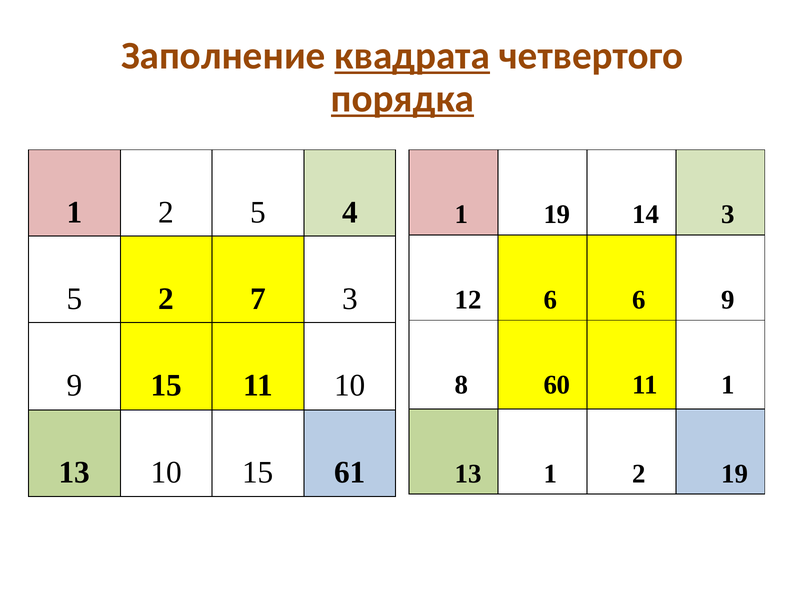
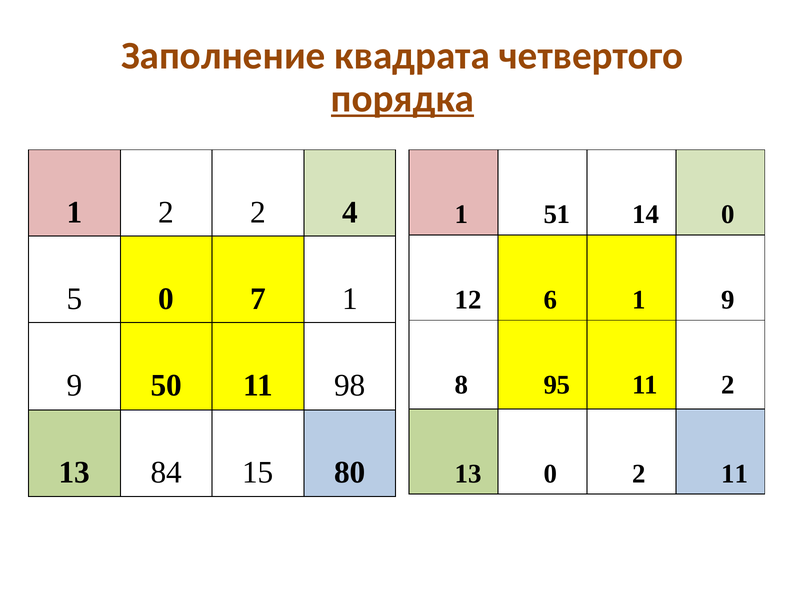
квадрата underline: present -> none (412, 56)
2 5: 5 -> 2 (258, 212)
1 19: 19 -> 51 (557, 214)
14 3: 3 -> 0 (728, 214)
5 2: 2 -> 0 (166, 299)
7 3: 3 -> 1 (350, 299)
6 6: 6 -> 1 (639, 300)
9 15: 15 -> 50 (166, 385)
11 10: 10 -> 98 (350, 385)
60: 60 -> 95 (557, 385)
11 1: 1 -> 2 (728, 385)
13 10: 10 -> 84 (166, 472)
61: 61 -> 80 (350, 472)
13 1: 1 -> 0 (550, 474)
2 19: 19 -> 11 (735, 474)
